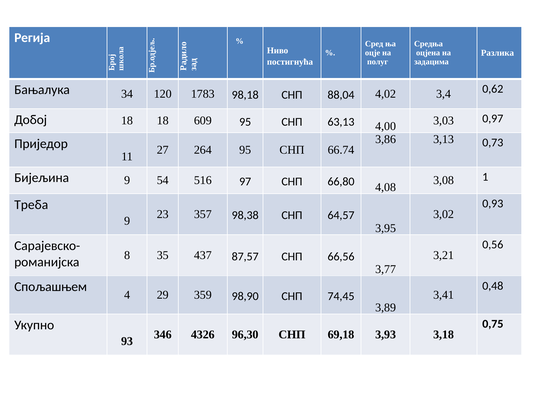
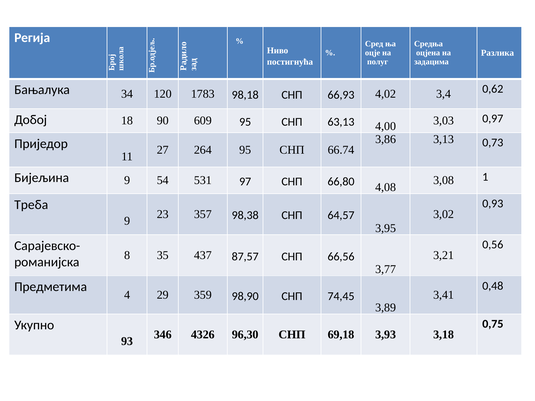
88,04: 88,04 -> 66,93 (341, 95)
18 18: 18 -> 90 (163, 121)
516: 516 -> 531 (203, 180)
Спољашњем: Спољашњем -> Предметима (51, 287)
